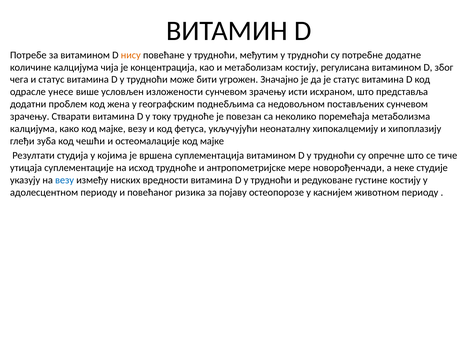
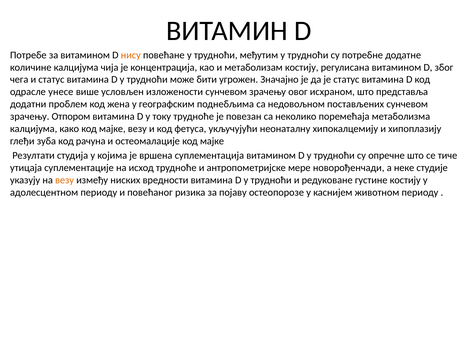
исти: исти -> овог (298, 92)
Стварати: Стварати -> Отпором (71, 117)
чешћи: чешћи -> рачуна (91, 141)
везу colour: blue -> orange (65, 180)
